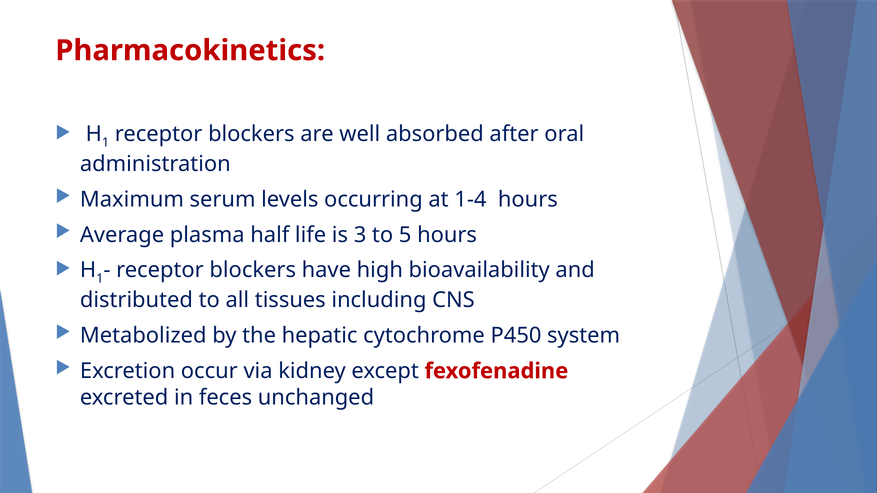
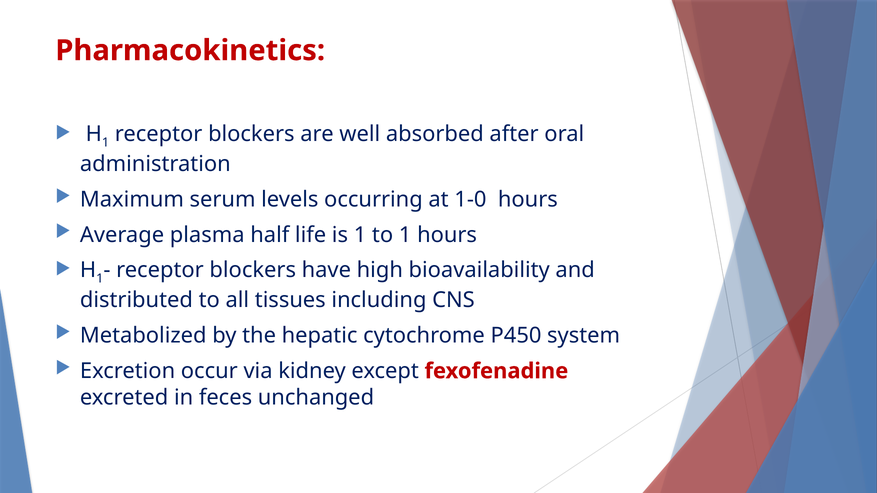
1-4: 1-4 -> 1-0 (470, 200)
is 3: 3 -> 1 (360, 235)
to 5: 5 -> 1 (405, 235)
